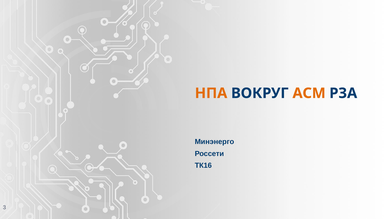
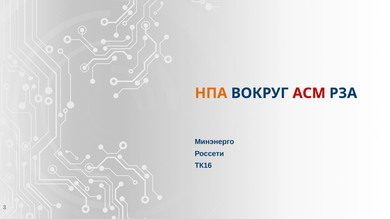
АСМ colour: orange -> red (309, 93)
